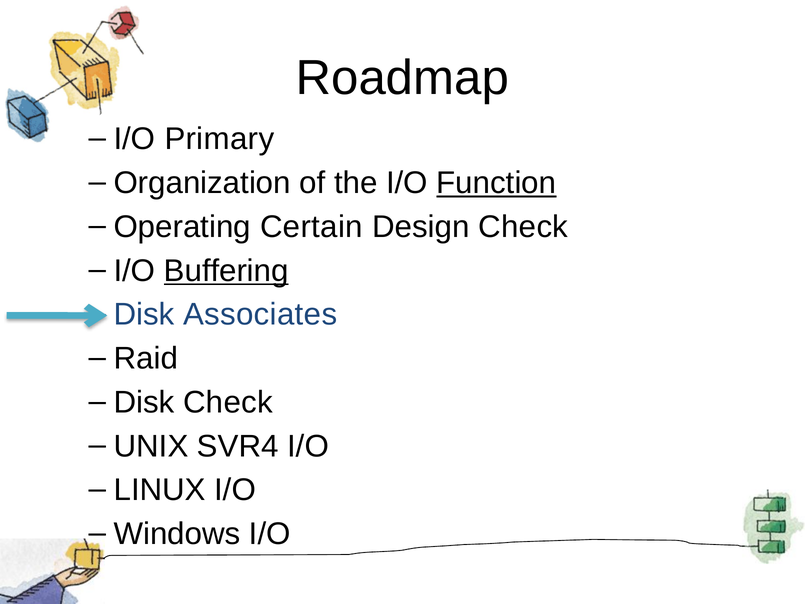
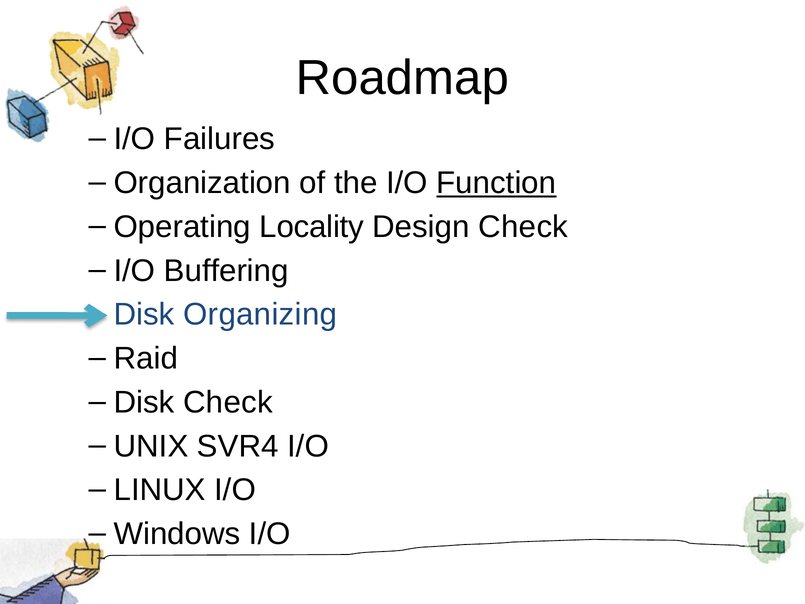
Primary: Primary -> Failures (220, 139)
Certain: Certain -> Locality (312, 227)
Buffering underline: present -> none (226, 271)
Associates: Associates -> Organizing (260, 314)
